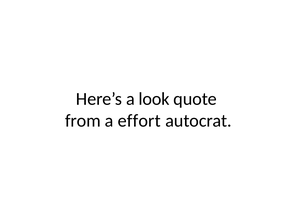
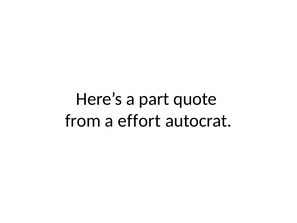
look: look -> part (154, 99)
